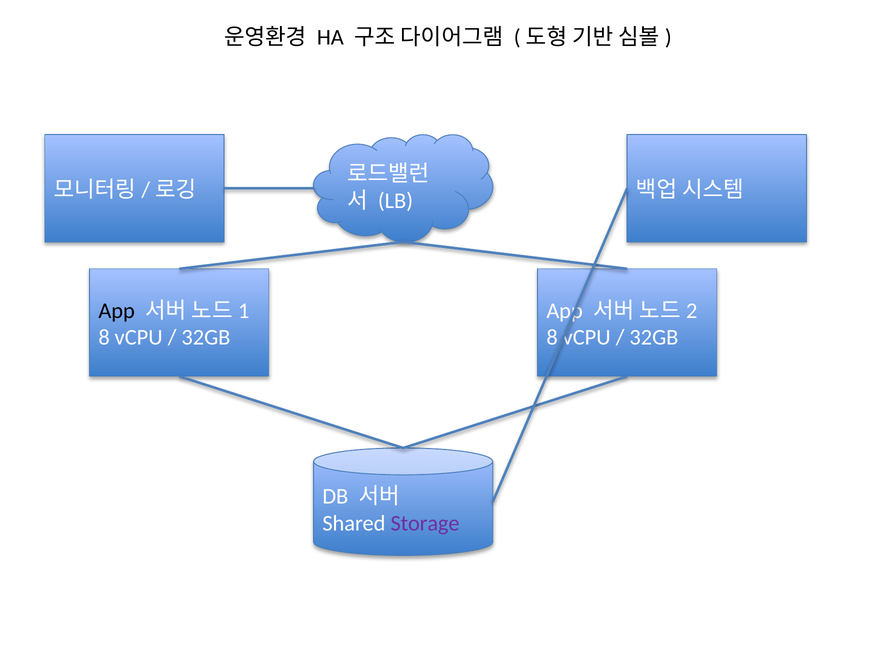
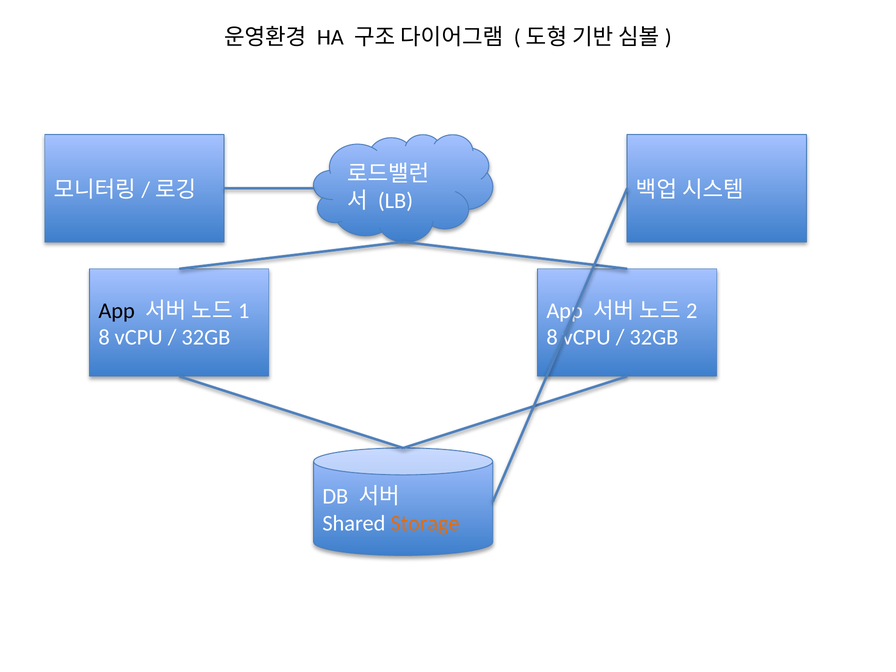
Storage colour: purple -> orange (425, 523)
